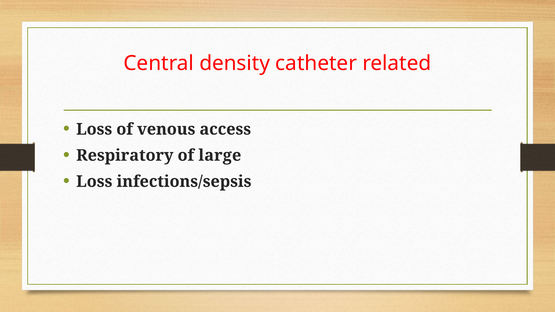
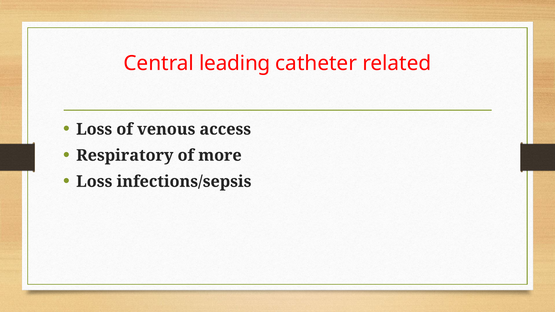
density: density -> leading (235, 63)
large: large -> more (220, 155)
